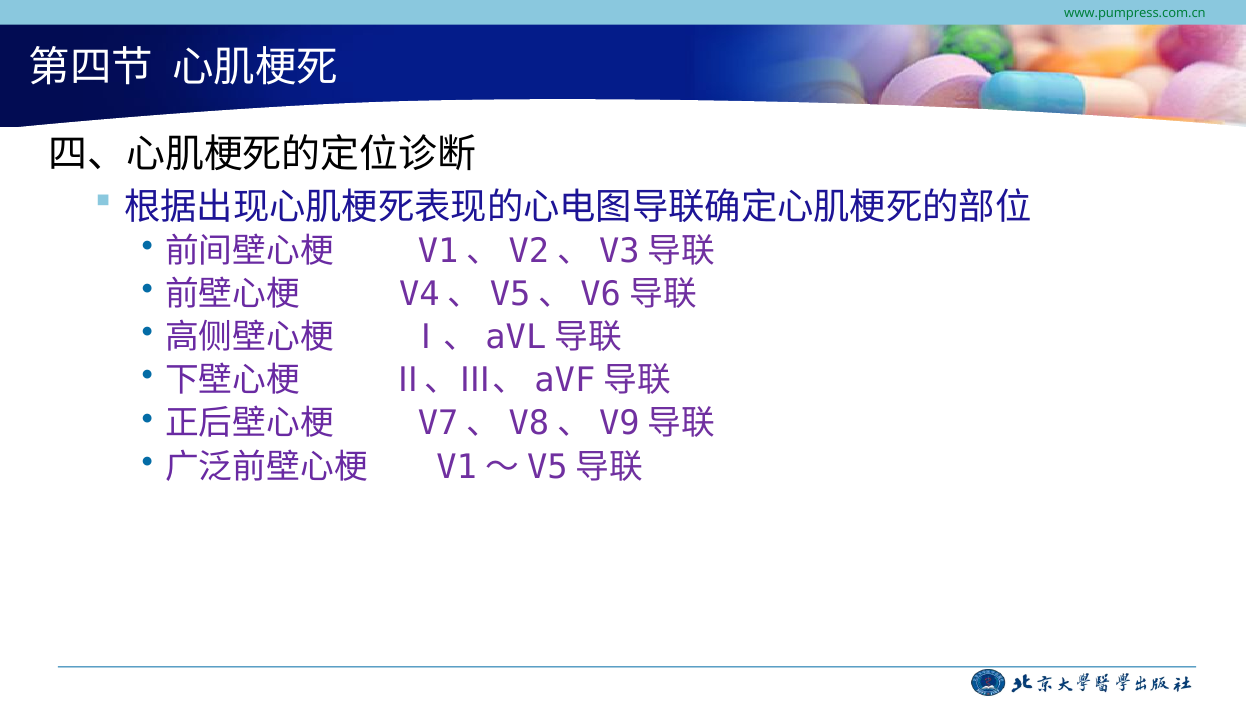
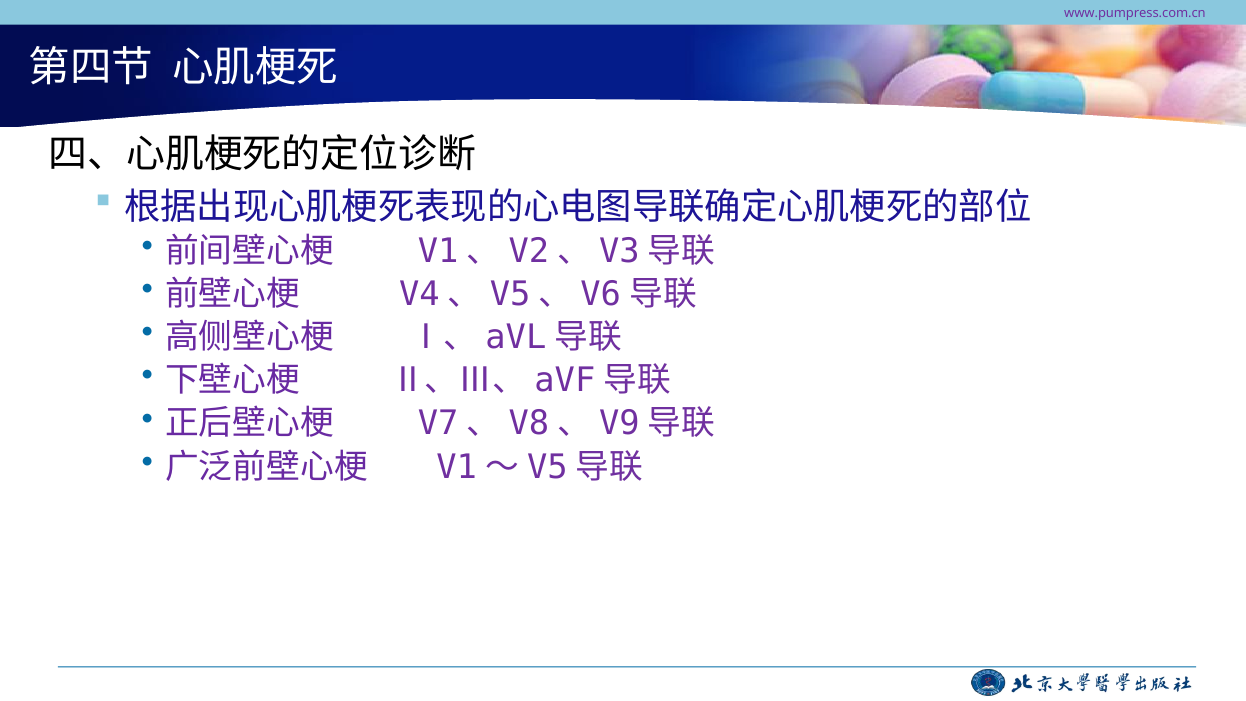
www.pumpress.com.cn colour: green -> purple (1135, 13)
